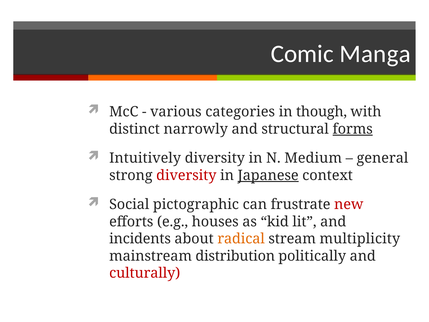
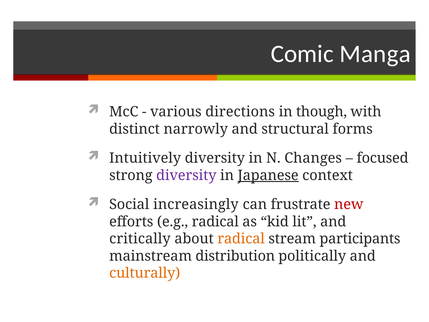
categories: categories -> directions (240, 112)
forms underline: present -> none (353, 129)
Medium: Medium -> Changes (313, 158)
general: general -> focused (383, 158)
diversity colour: red -> purple (186, 175)
pictographic: pictographic -> increasingly (196, 204)
e.g houses: houses -> radical (215, 221)
incidents: incidents -> critically (140, 239)
multiplicity: multiplicity -> participants (360, 239)
culturally colour: red -> orange (145, 273)
